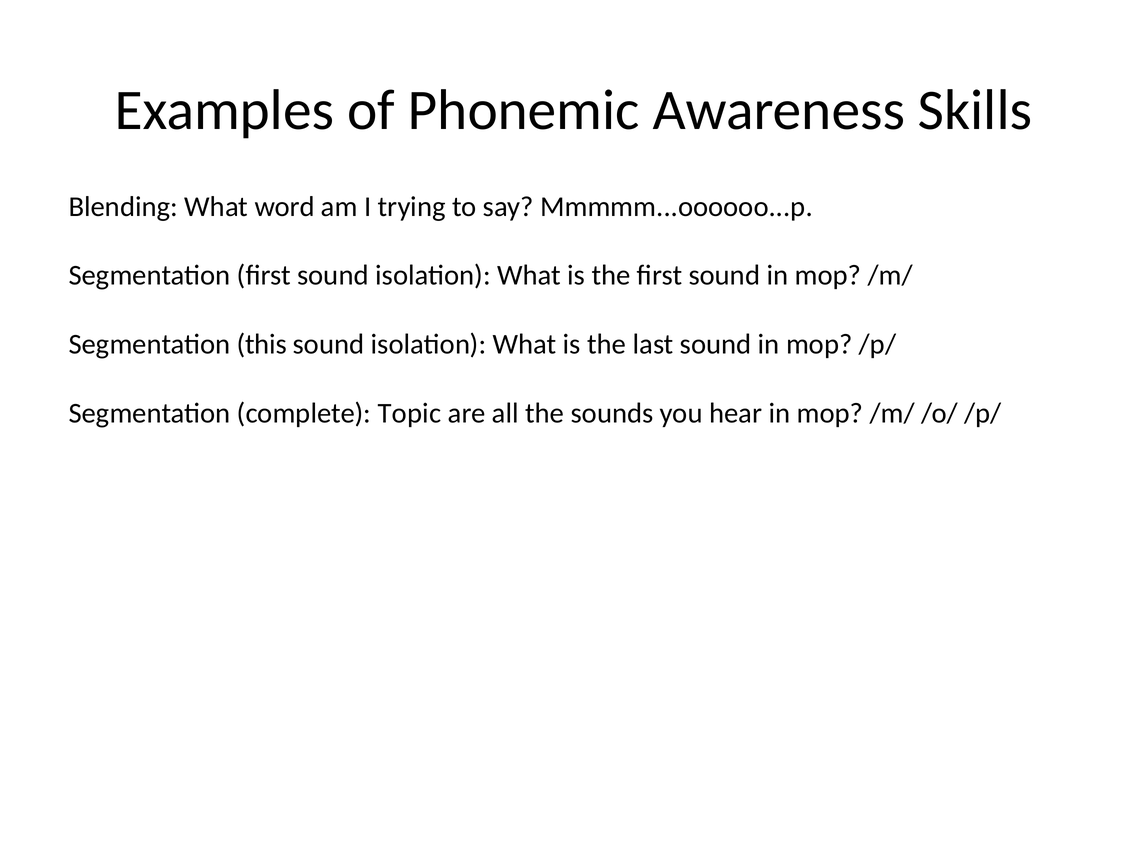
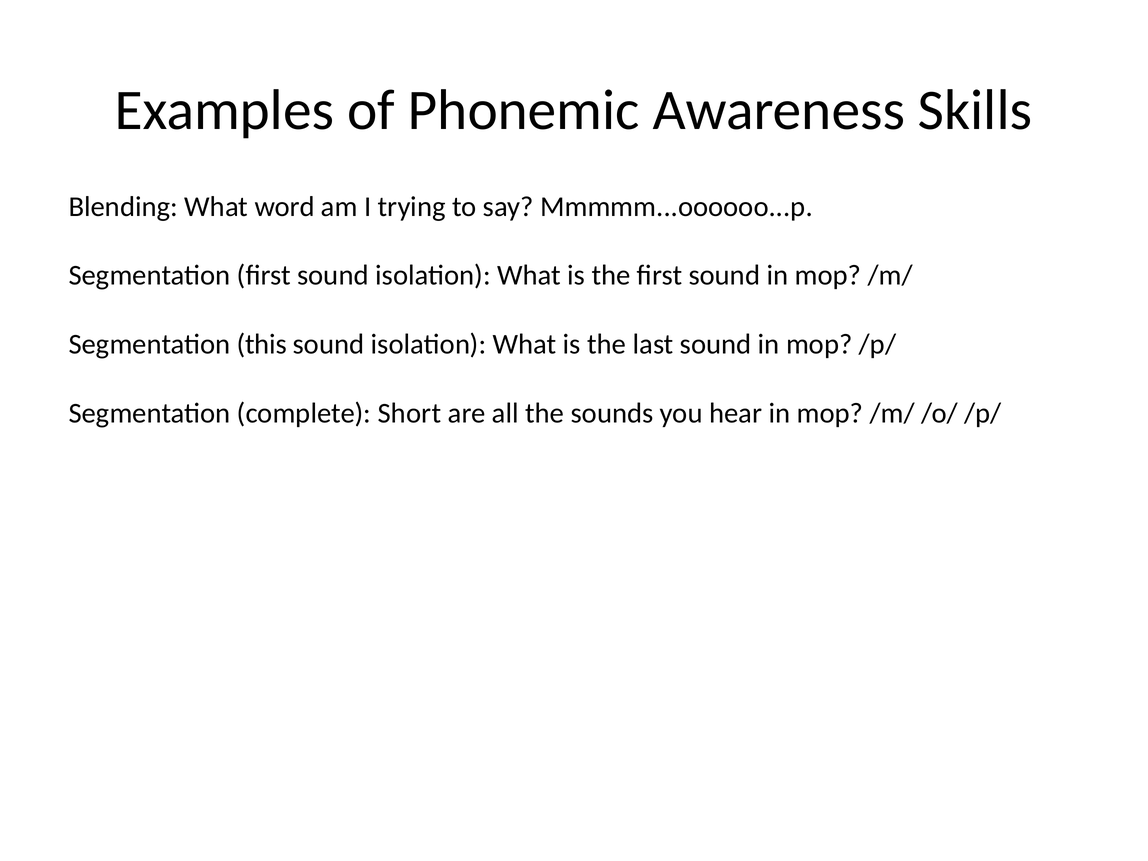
Topic: Topic -> Short (409, 413)
